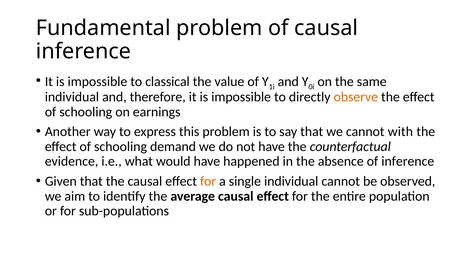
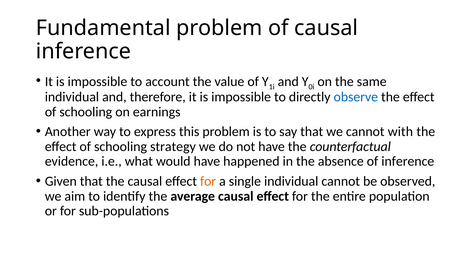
classical: classical -> account (167, 81)
observe colour: orange -> blue (356, 97)
demand: demand -> strategy (173, 146)
